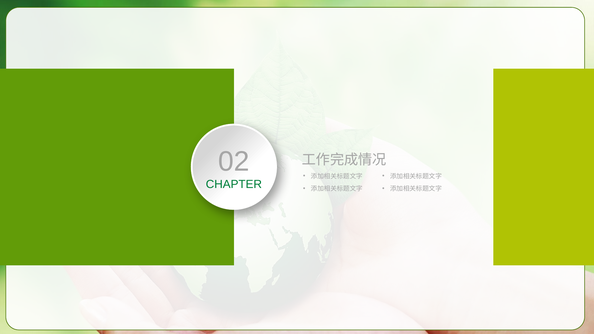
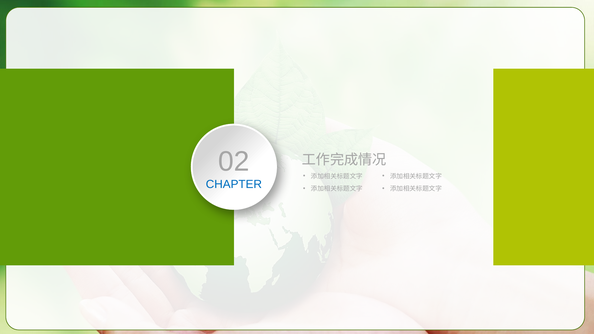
CHAPTER colour: green -> blue (234, 185)
